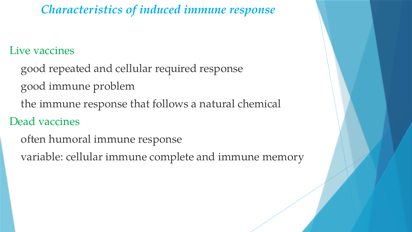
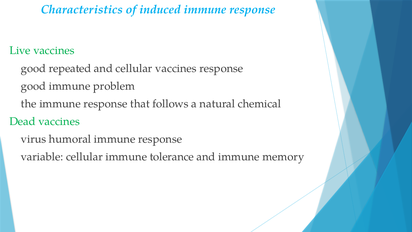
cellular required: required -> vaccines (176, 68)
often: often -> virus (34, 139)
complete: complete -> tolerance (172, 157)
